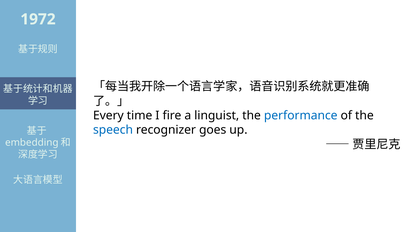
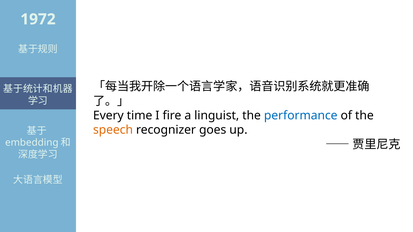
speech colour: blue -> orange (113, 130)
